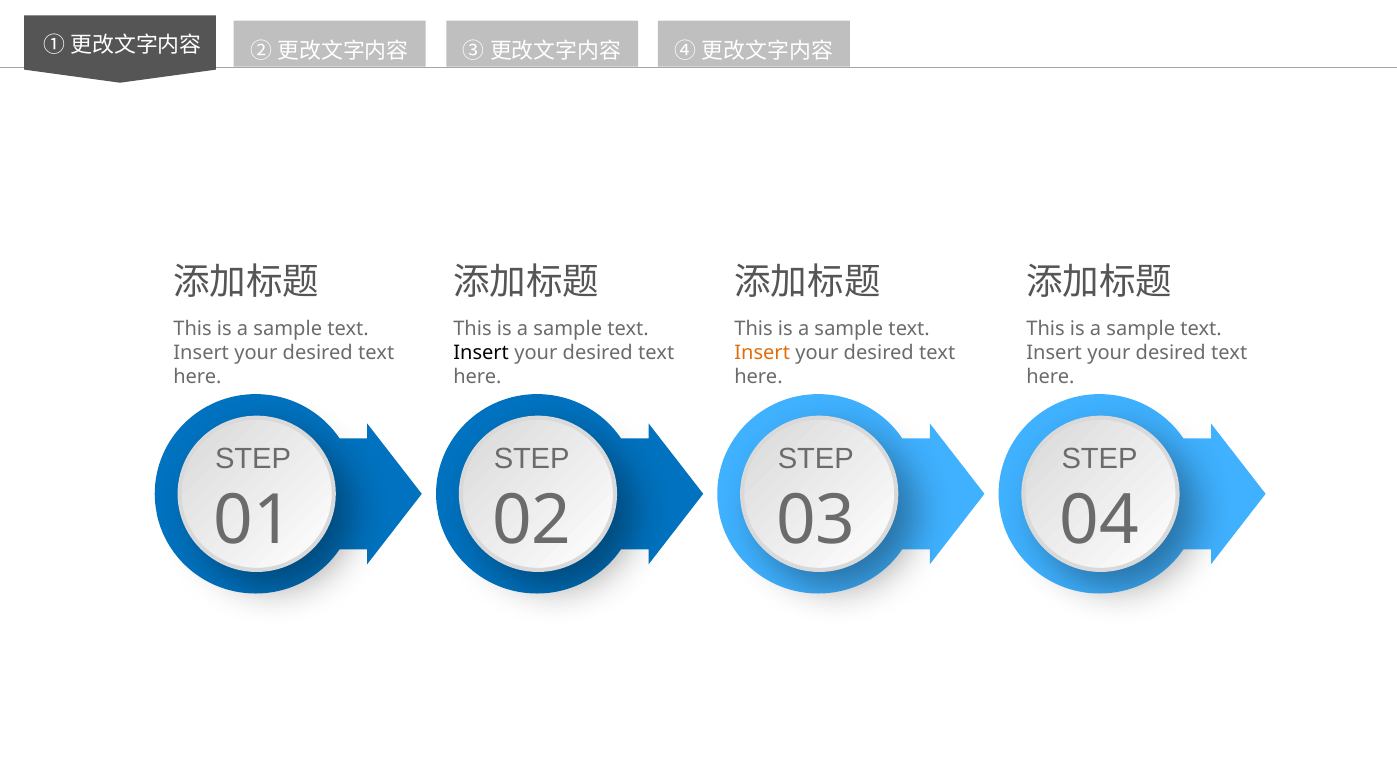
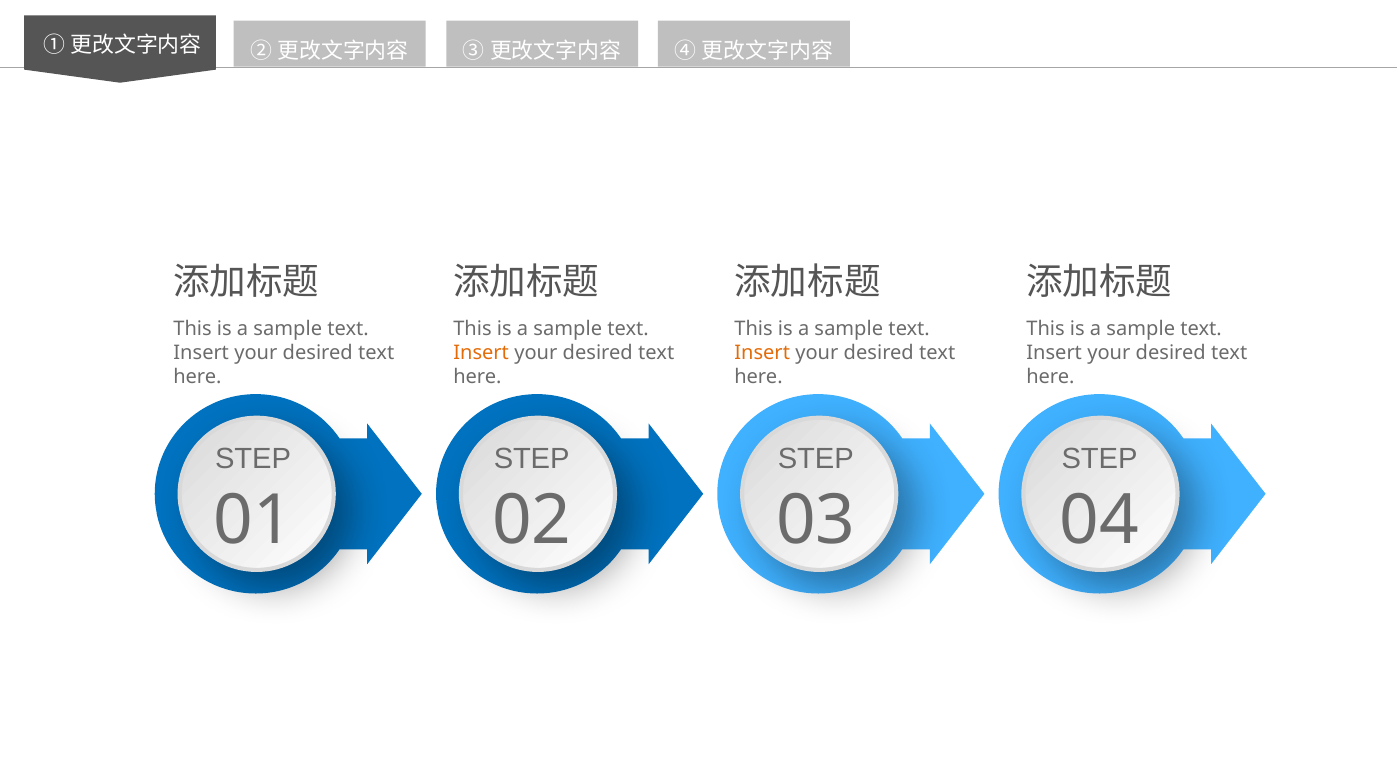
Insert colour: black -> orange (481, 353)
